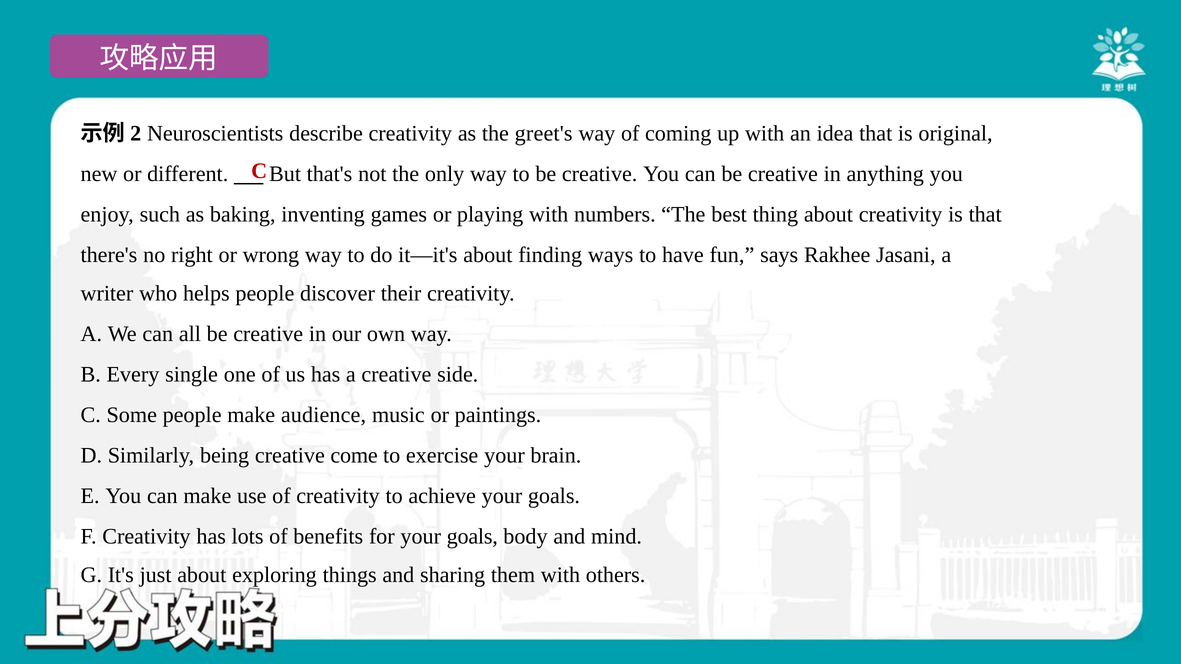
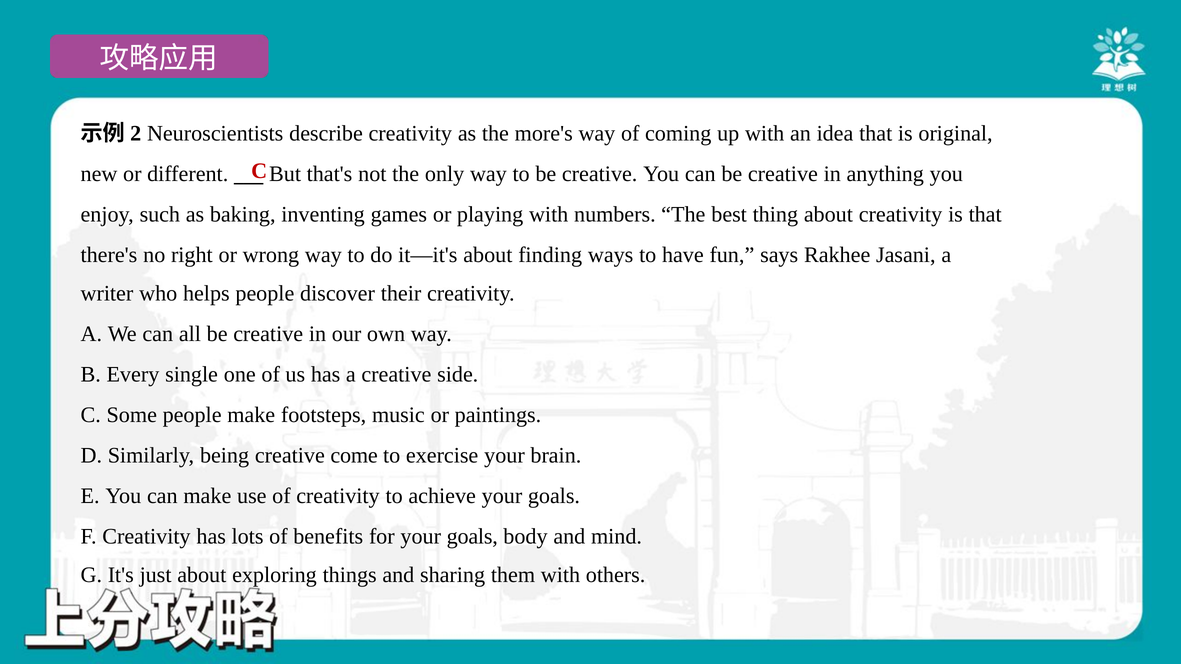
greet's: greet's -> more's (544, 133)
audience: audience -> footsteps (324, 415)
